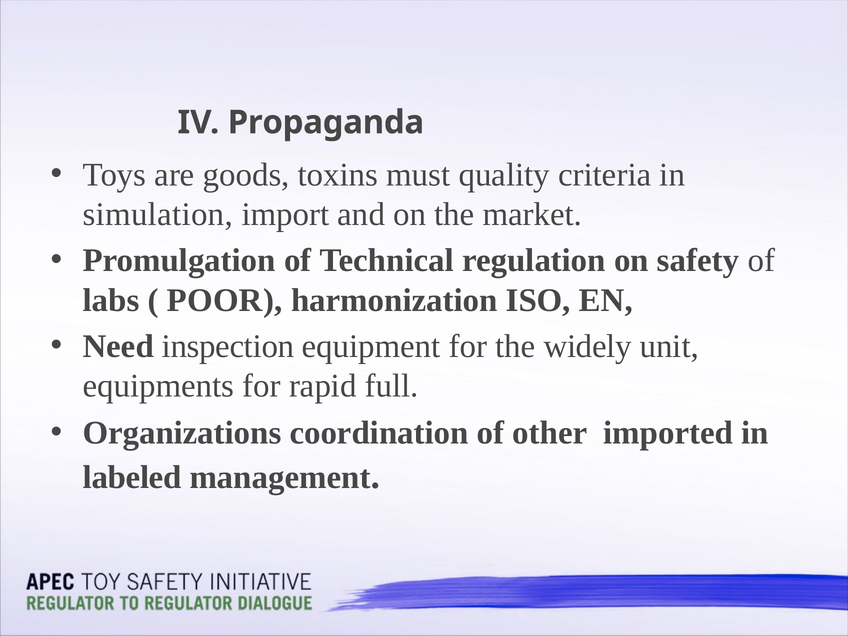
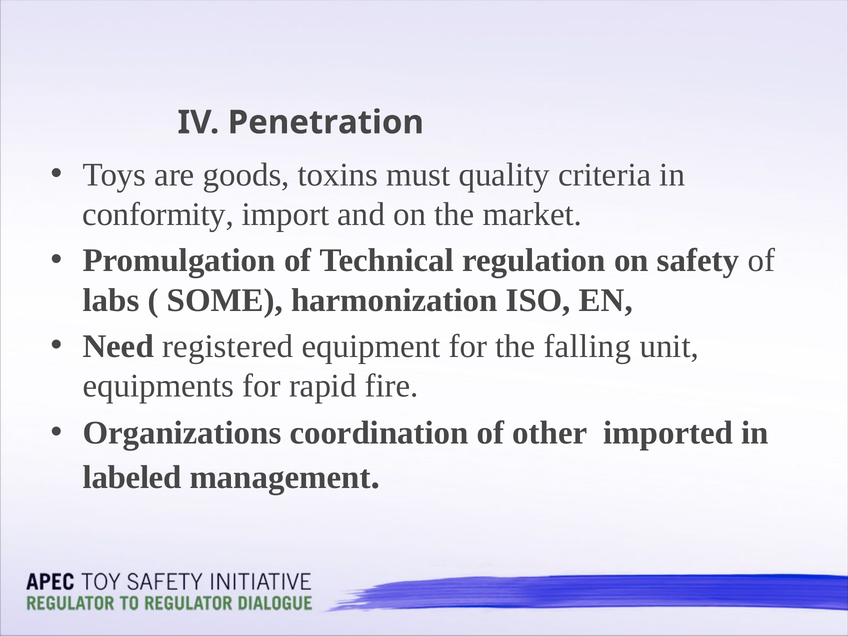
Propaganda: Propaganda -> Penetration (326, 122)
simulation: simulation -> conformity (158, 214)
POOR: POOR -> SOME (225, 300)
inspection: inspection -> registered (228, 346)
widely: widely -> falling (587, 346)
full: full -> fire (392, 386)
